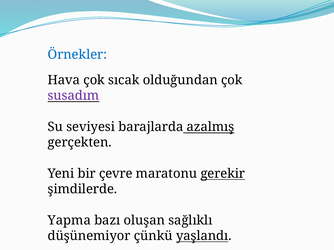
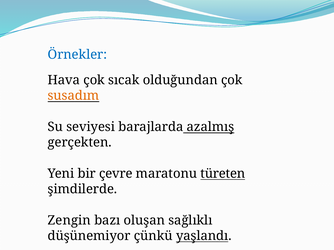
susadım colour: purple -> orange (73, 96)
gerekir: gerekir -> türeten (223, 174)
Yapma: Yapma -> Zengin (69, 221)
